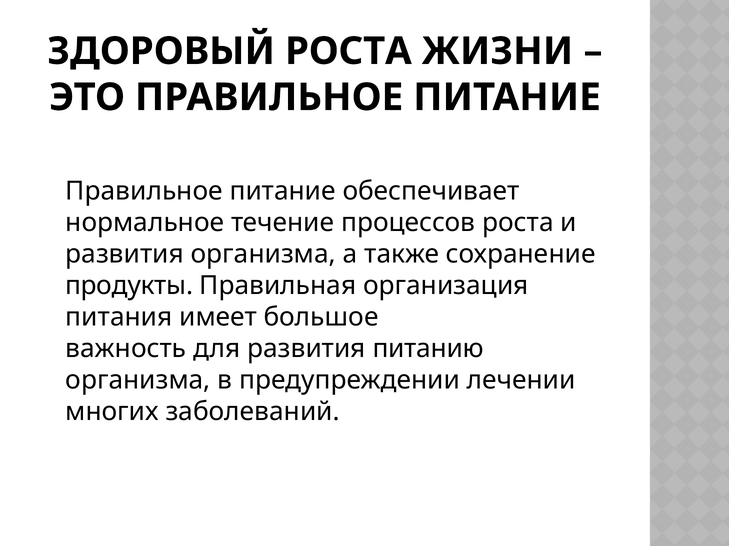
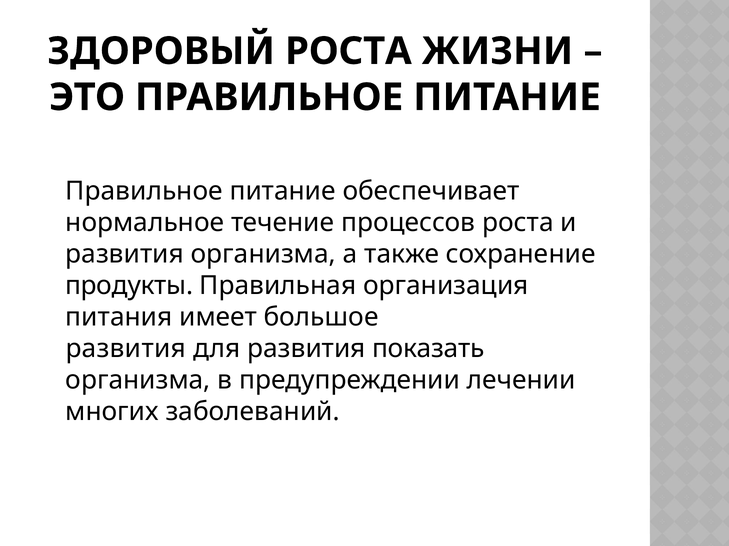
важность: важность -> развития (126, 349)
питанию: питанию -> показать (428, 349)
